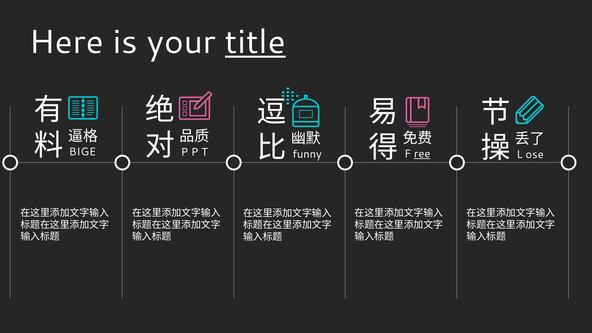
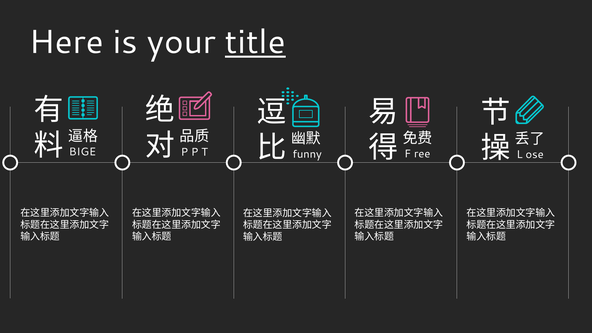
ree underline: present -> none (422, 154)
